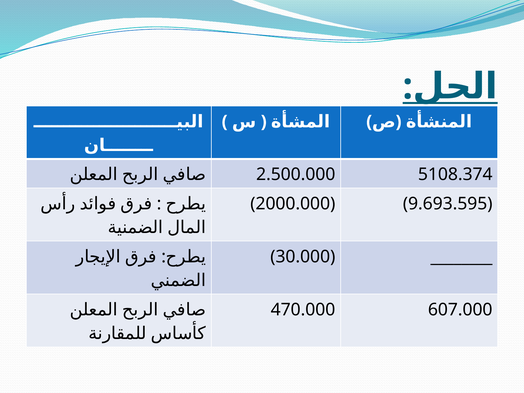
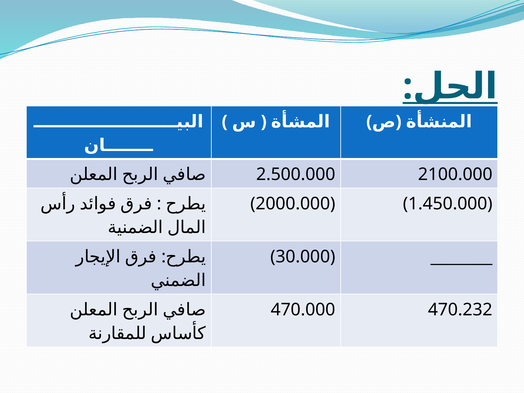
5108.374: 5108.374 -> 2100.000 (455, 175)
9.693.595: 9.693.595 -> 1.450.000 (448, 204)
607.000: 607.000 -> 470.232 (460, 310)
